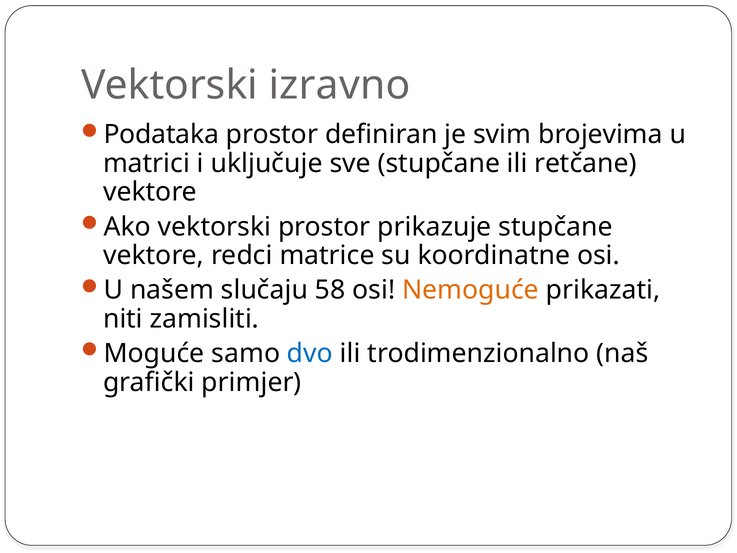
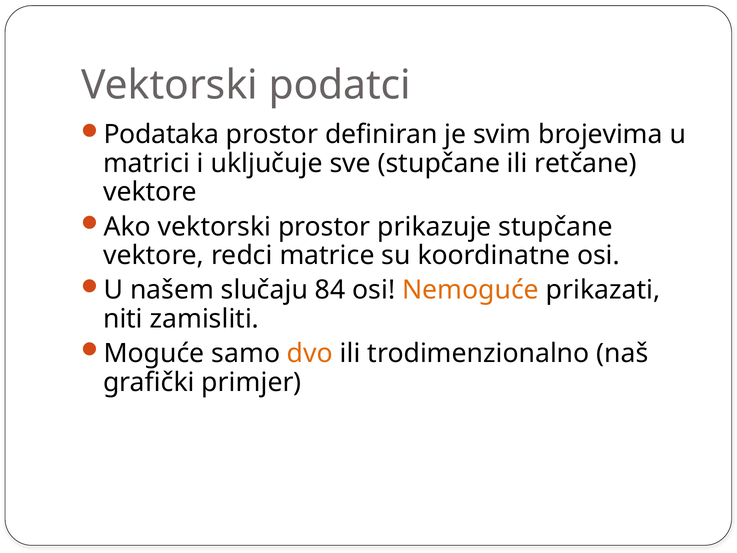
izravno: izravno -> podatci (340, 85)
58: 58 -> 84 (330, 290)
dvo colour: blue -> orange (310, 353)
